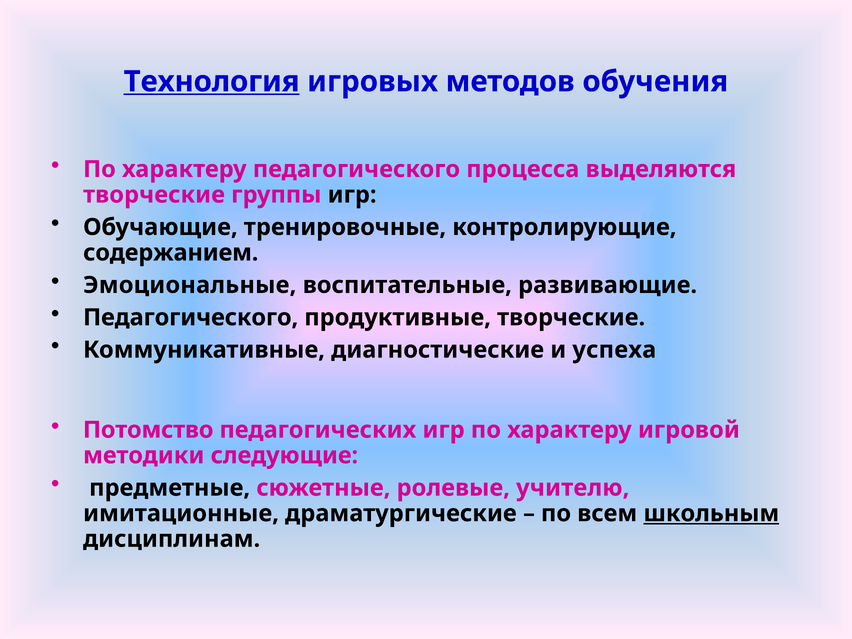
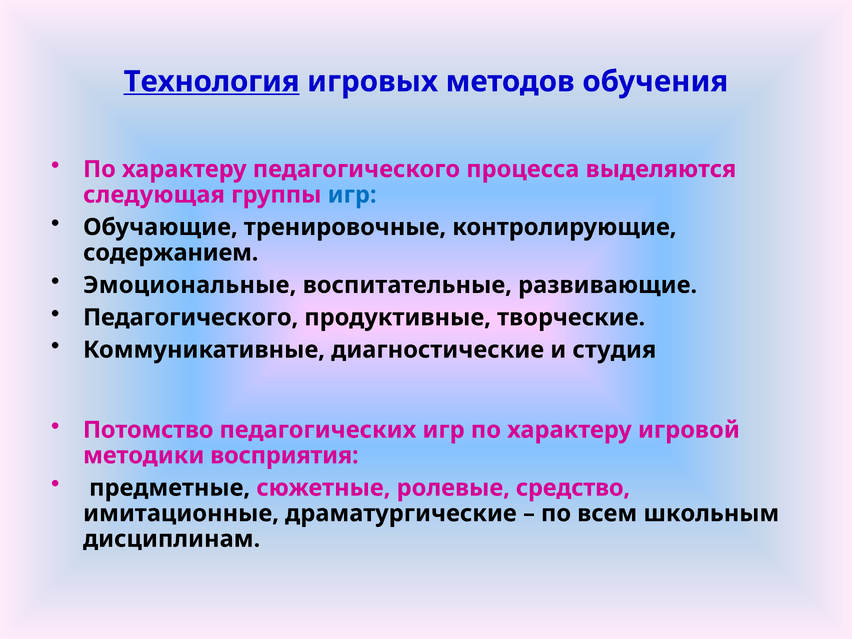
творческие: творческие -> следующая (154, 195)
игр colour: black -> blue (352, 195)
успеха: успеха -> студия (614, 350)
следующие: следующие -> восприятия (284, 455)
учителю: учителю -> средство (573, 488)
школьным underline: present -> none (711, 513)
